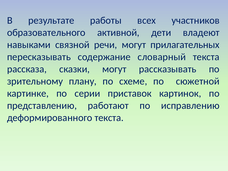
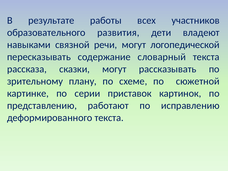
активной: активной -> развития (118, 33)
прилагательных: прилагательных -> логопедической (185, 45)
